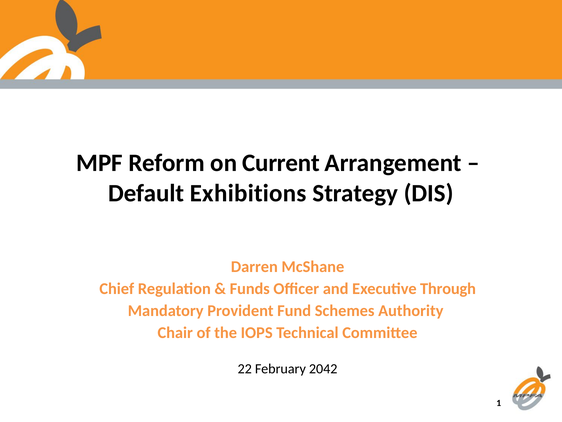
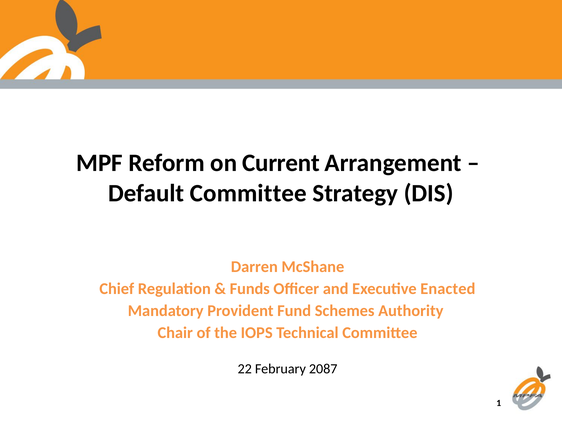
Default Exhibitions: Exhibitions -> Committee (248, 193)
Through: Through -> Enacted (448, 288)
2042: 2042 -> 2087 (323, 368)
